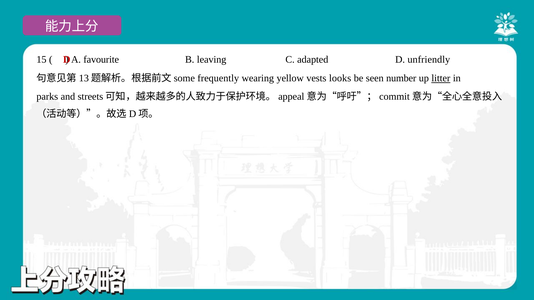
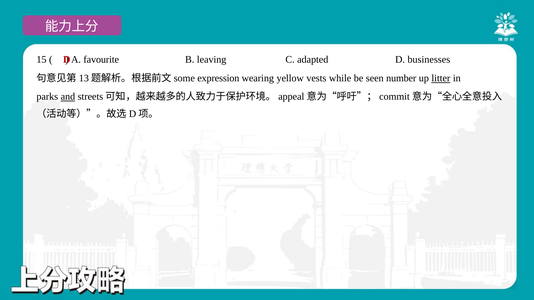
unfriendly: unfriendly -> businesses (429, 60)
frequently: frequently -> expression (218, 78)
looks: looks -> while (340, 78)
and underline: none -> present (68, 97)
